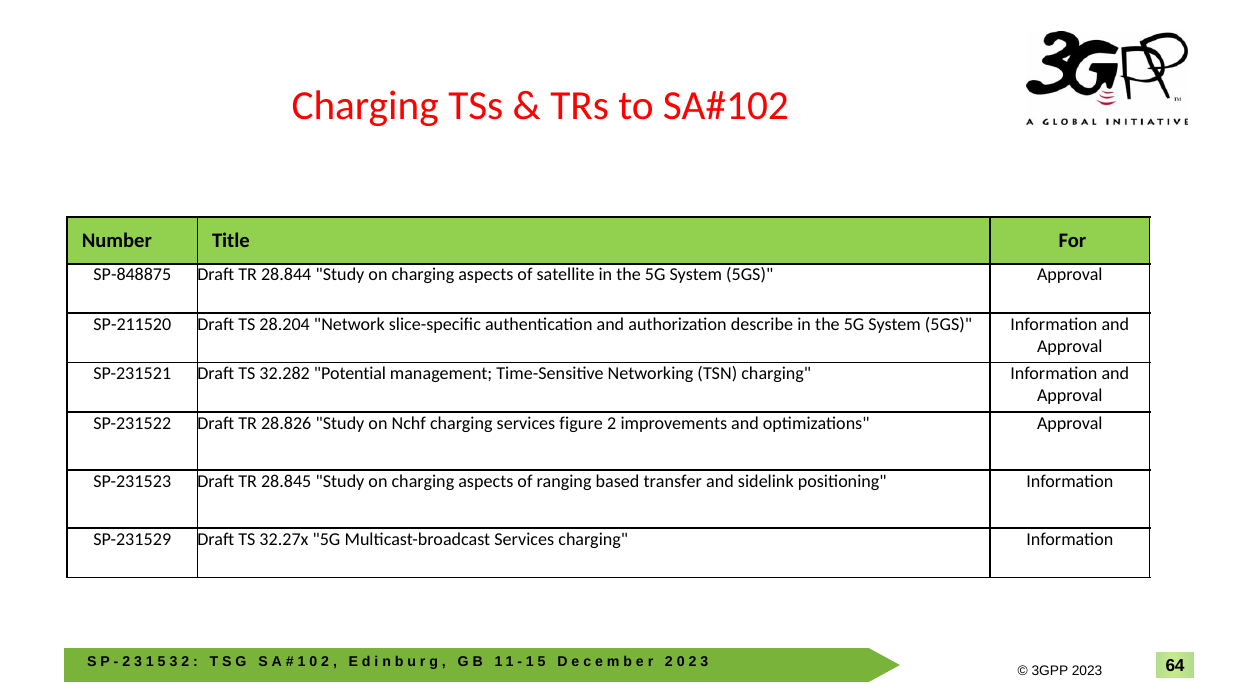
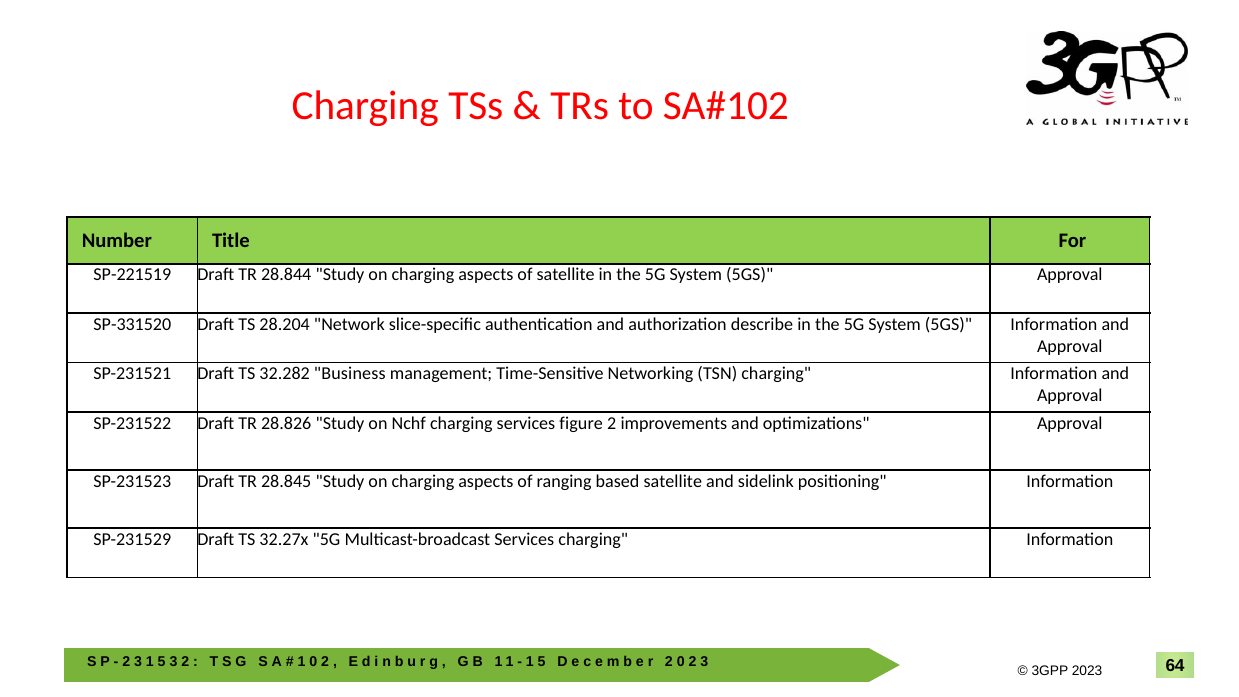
SP-848875: SP-848875 -> SP-221519 (132, 275)
SP-211520: SP-211520 -> SP-331520 (132, 324)
Potential: Potential -> Business (350, 374)
based transfer: transfer -> satellite (673, 481)
